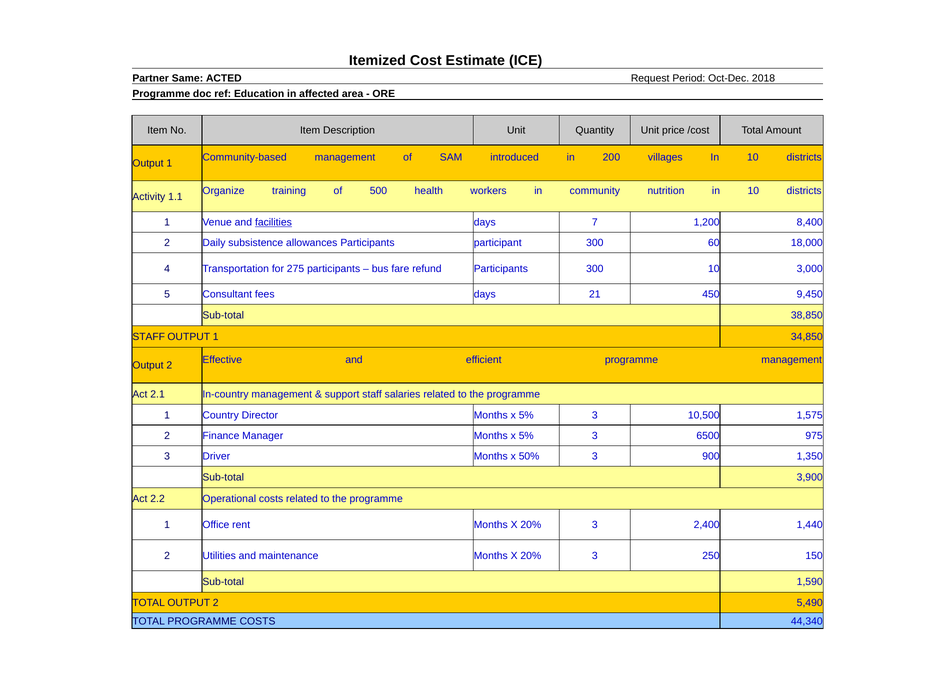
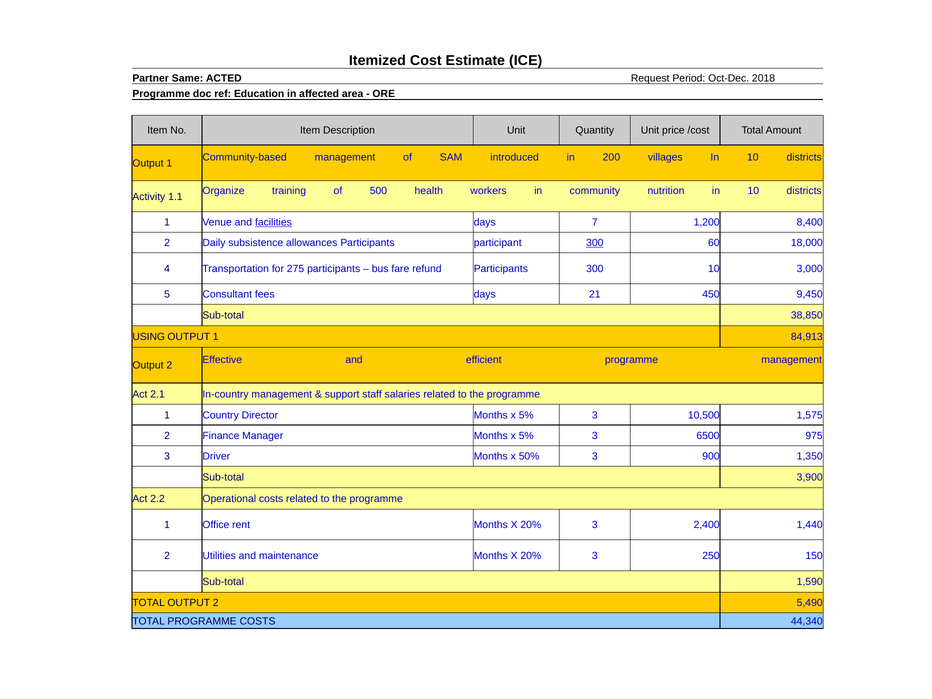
300 underline: none -> present (595, 243)
STAFF: STAFF -> USING (149, 337)
34,850: 34,850 -> 84,913 (807, 337)
